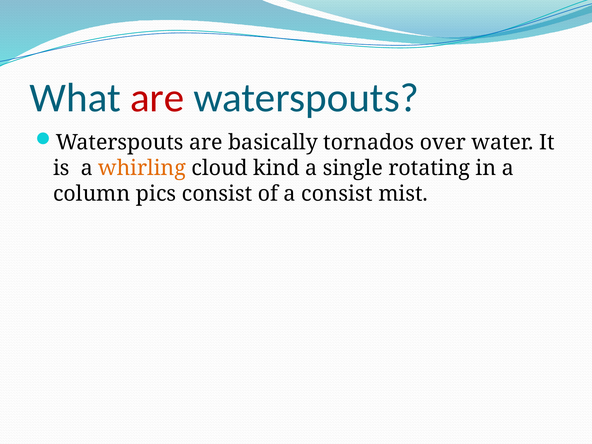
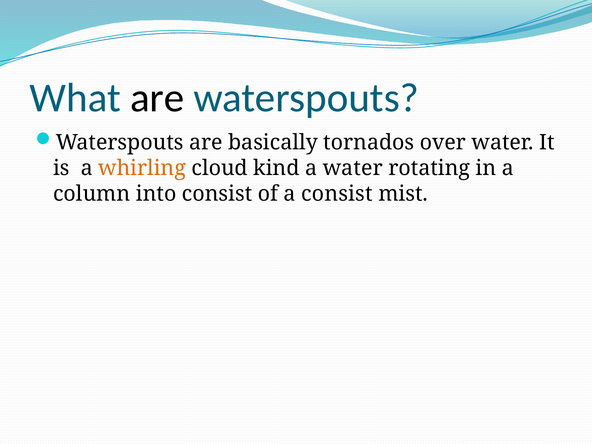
are colour: red -> black (157, 98)
a single: single -> water (353, 168)
pics: pics -> into (156, 194)
